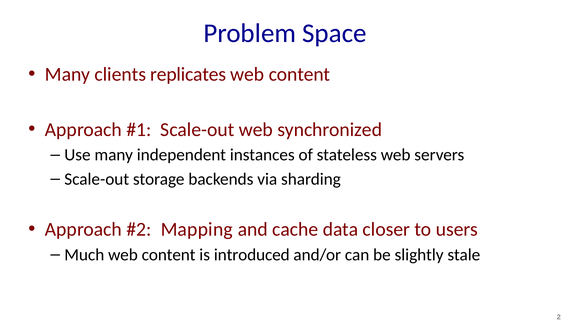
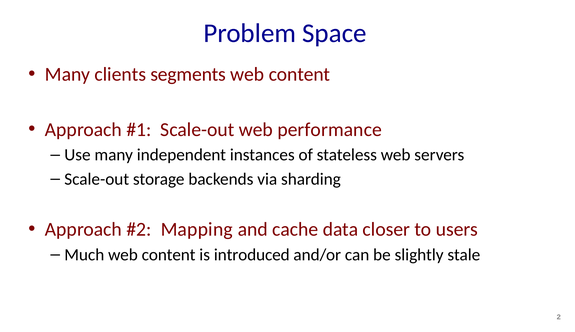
replicates: replicates -> segments (188, 74)
synchronized: synchronized -> performance (330, 129)
